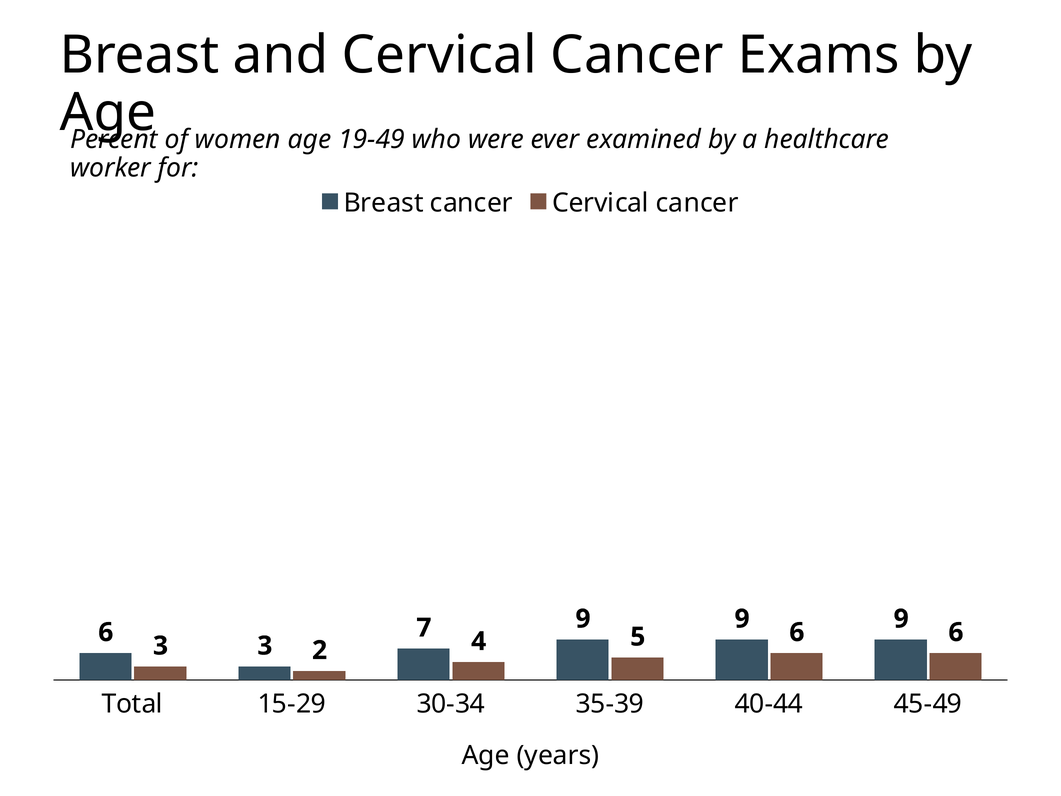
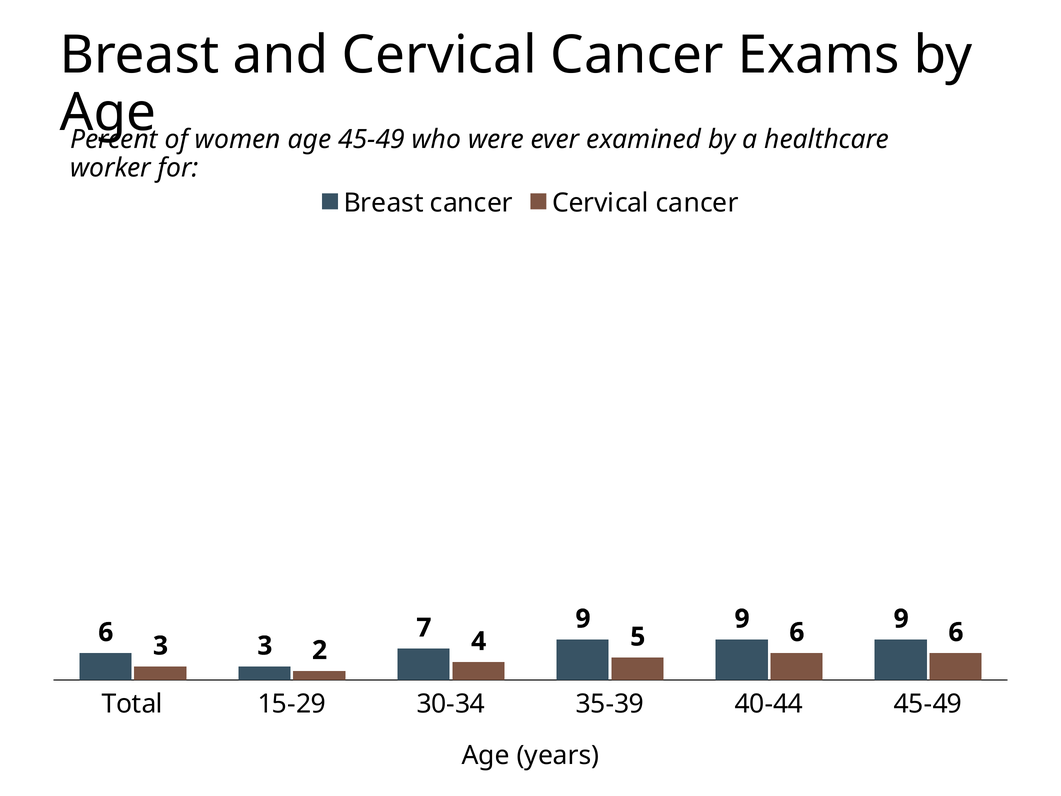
age 19-49: 19-49 -> 45-49 (371, 139)
